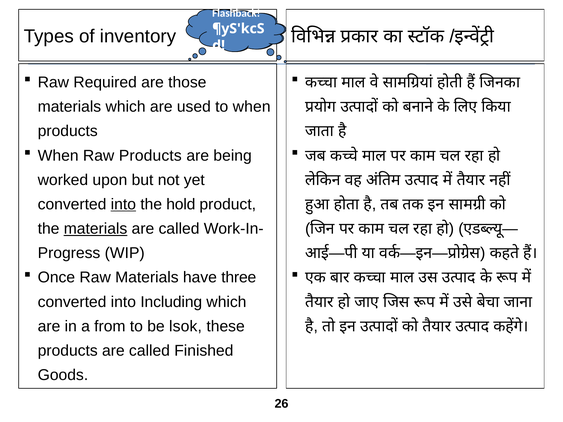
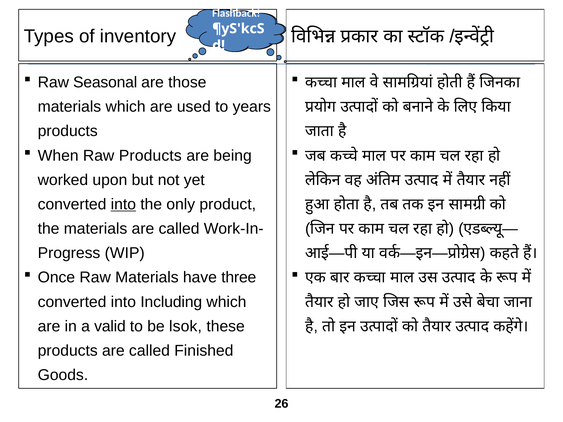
Required: Required -> Seasonal (105, 82)
to when: when -> years (252, 107)
hold: hold -> only (181, 204)
materials underline: present -> none (96, 229)
from: from -> valid (110, 326)
